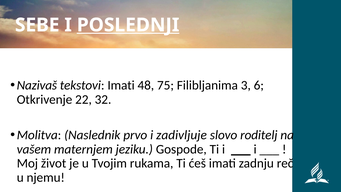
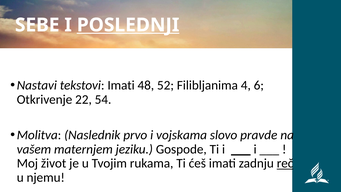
Nazivaš: Nazivaš -> Nastavi (37, 85)
75: 75 -> 52 (165, 85)
3: 3 -> 4 (246, 85)
32: 32 -> 54 (103, 99)
zadivljuje: zadivljuje -> vojskama (182, 135)
roditelj: roditelj -> pravde (259, 135)
reč underline: none -> present (285, 163)
